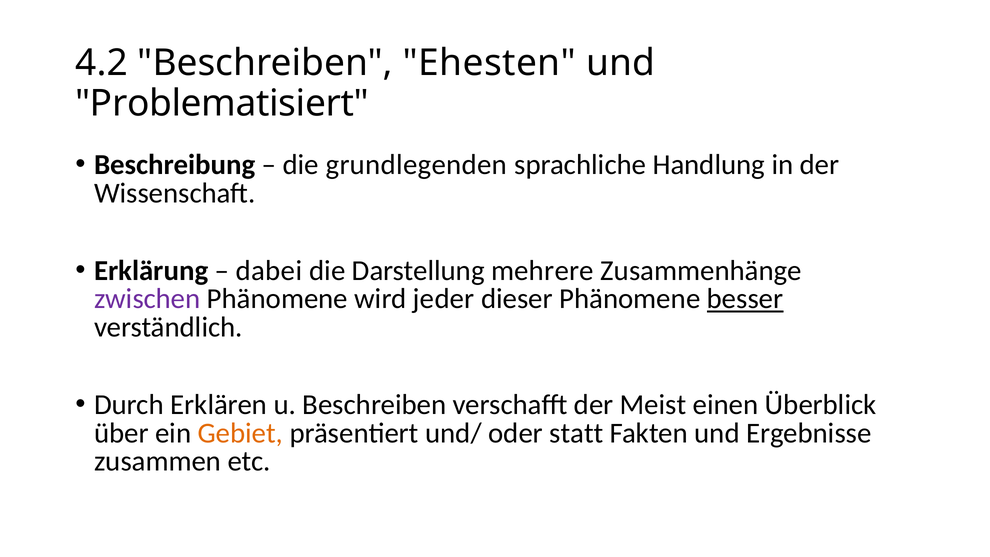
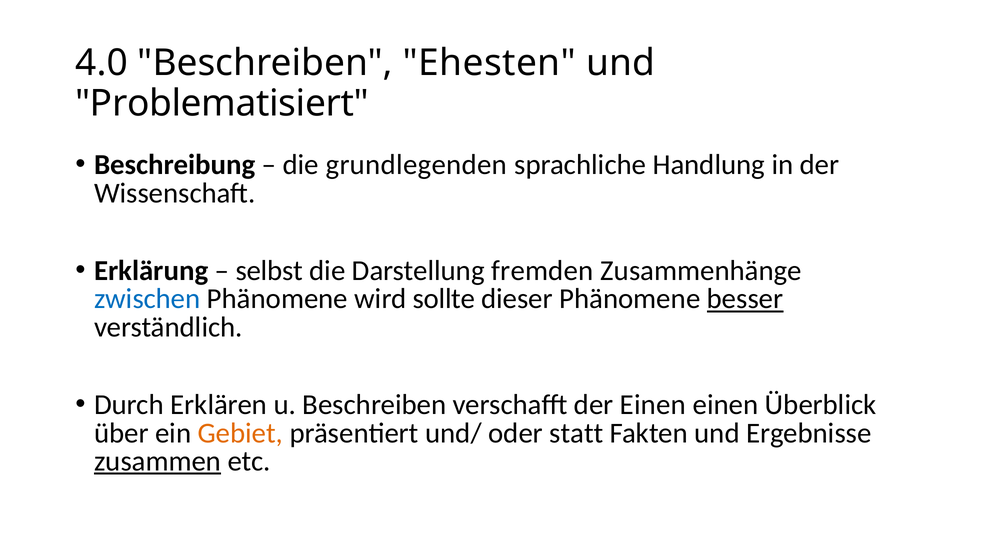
4.2: 4.2 -> 4.0 (102, 63)
dabei: dabei -> selbst (269, 271)
mehrere: mehrere -> fremden (542, 271)
zwischen colour: purple -> blue (147, 299)
jeder: jeder -> sollte (444, 299)
der Meist: Meist -> Einen (653, 405)
zusammen underline: none -> present (158, 461)
